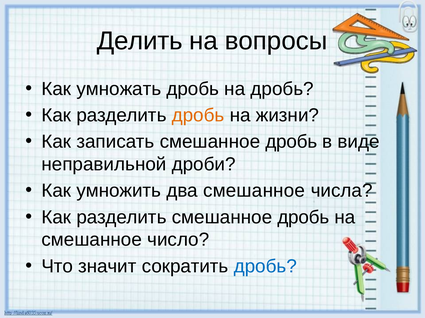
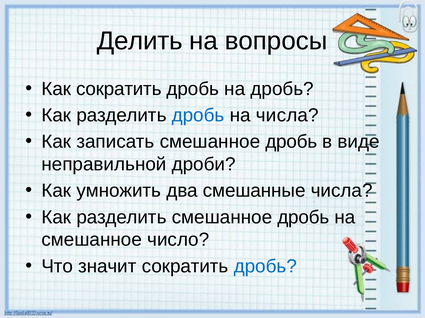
Как умножать: умножать -> сократить (119, 89)
дробь colour: orange -> blue (198, 116)
на жизни: жизни -> числа (287, 116)
два смешанное: смешанное -> смешанные (254, 191)
